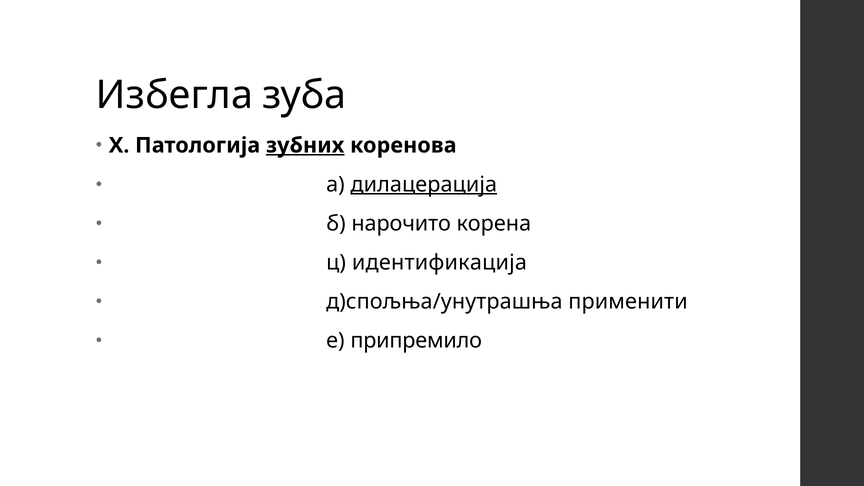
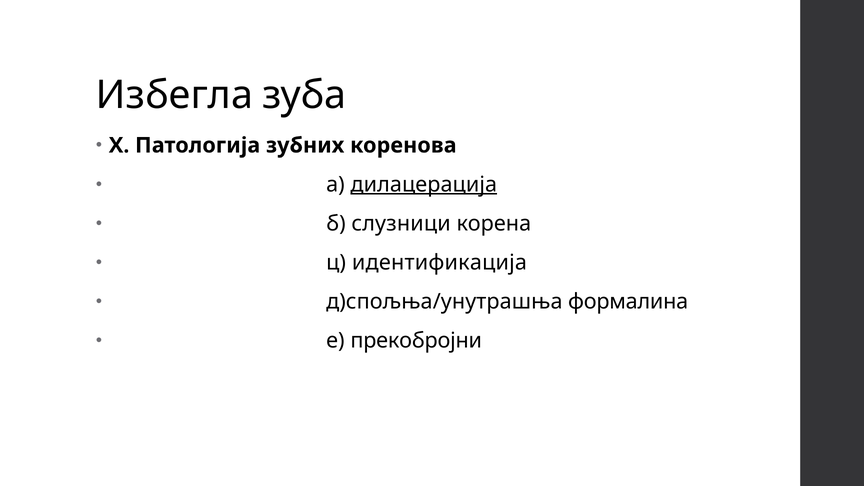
зубних underline: present -> none (305, 145)
нарочито: нарочито -> слузници (401, 223)
применити: применити -> формалина (628, 302)
припремило: припремило -> прекобројни (416, 341)
